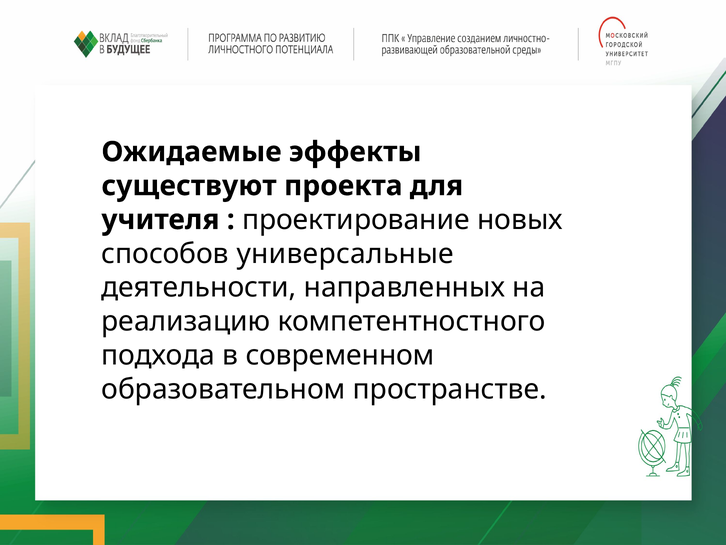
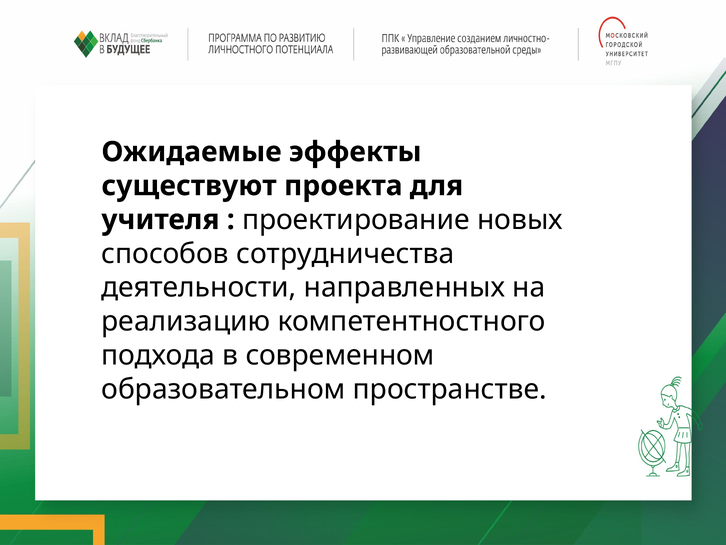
универсальные: универсальные -> сотрудничества (345, 253)
